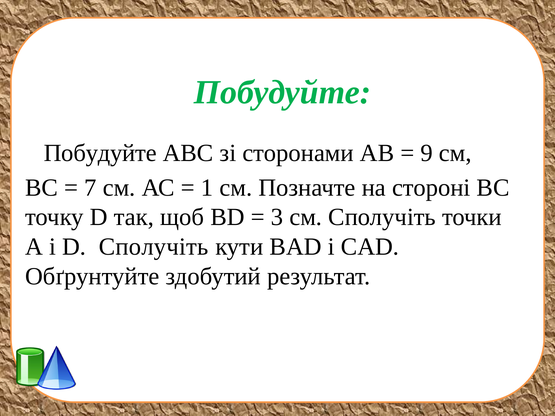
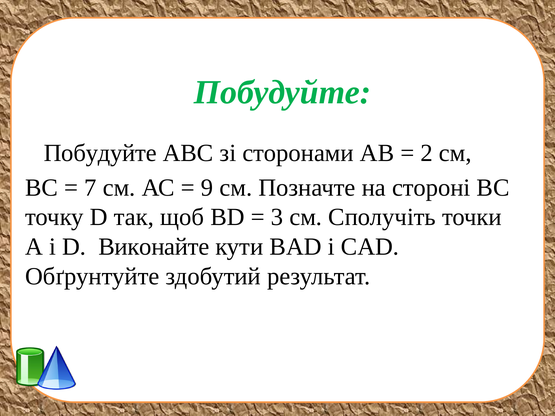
9: 9 -> 2 (427, 153)
1: 1 -> 9 (207, 188)
D Сполучіть: Сполучіть -> Виконайте (154, 247)
